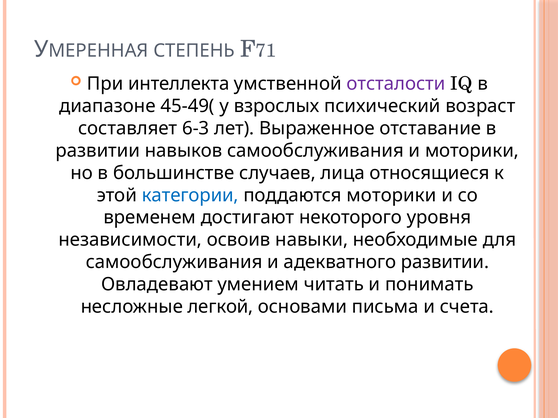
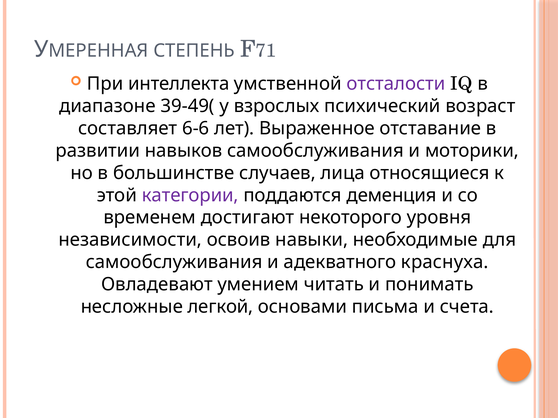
45-49(: 45-49( -> 39-49( (188, 106)
6-3: 6-3 -> 6-6 (196, 128)
категории colour: blue -> purple (190, 195)
поддаются моторики: моторики -> деменция (392, 195)
адекватного развитии: развитии -> краснуха (445, 262)
